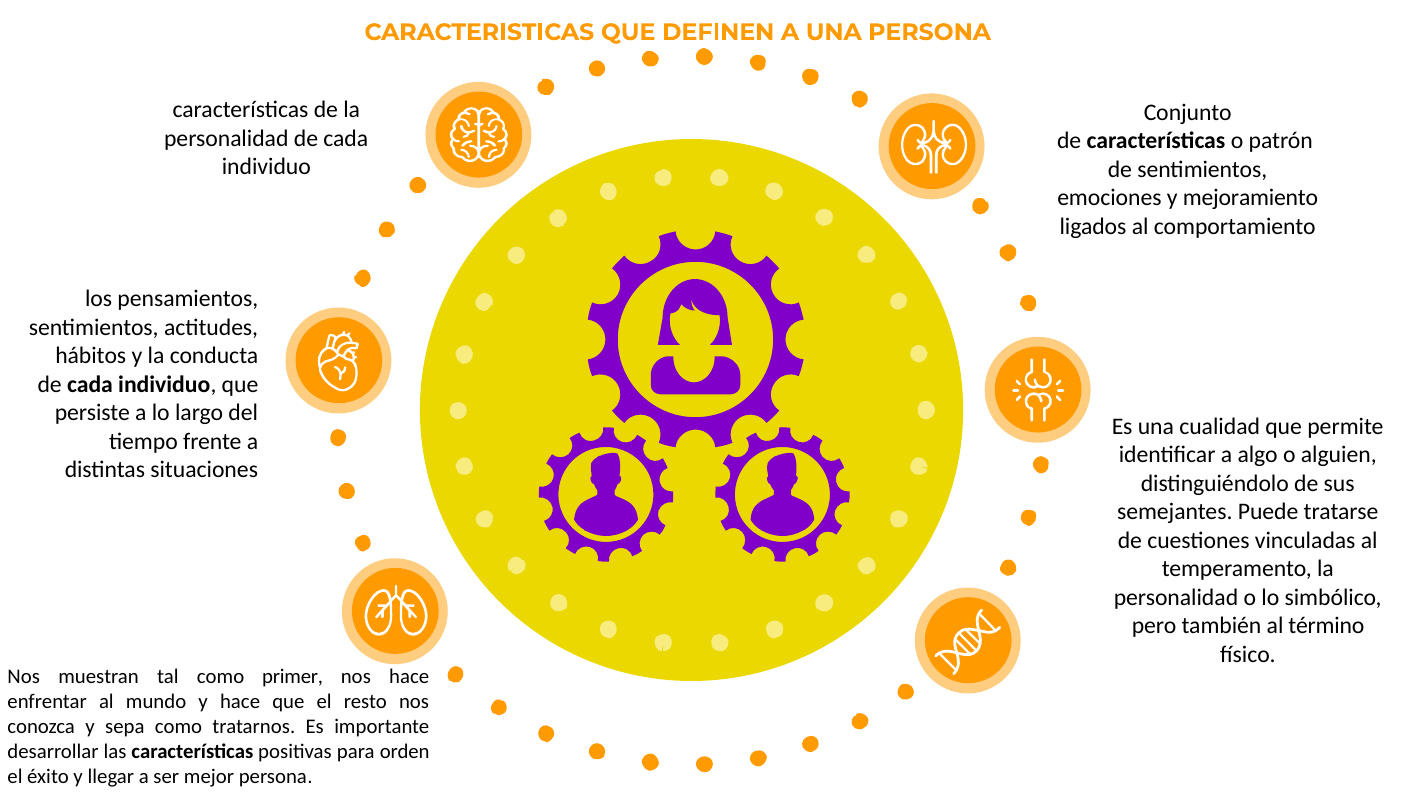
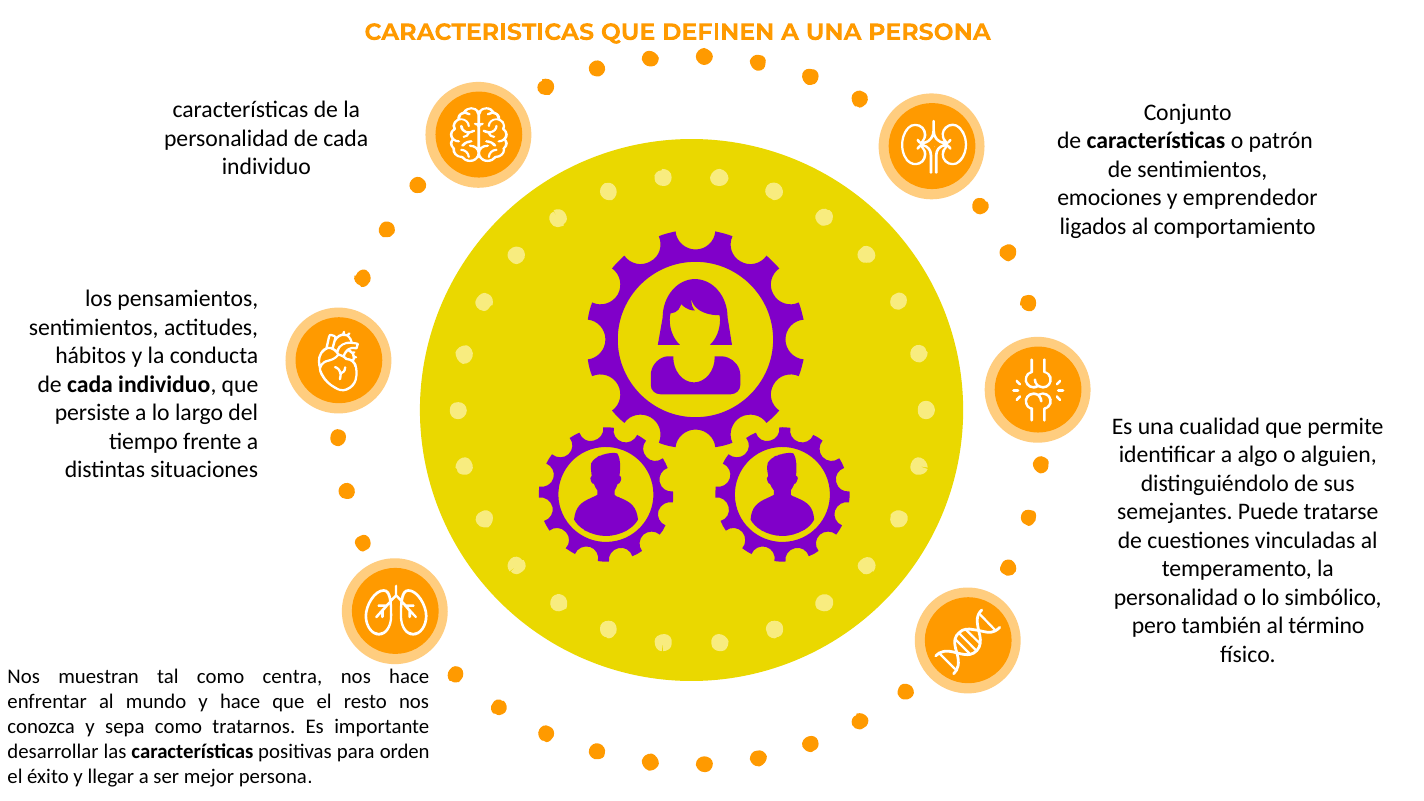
mejoramiento: mejoramiento -> emprendedor (1250, 198)
primer: primer -> centra (292, 677)
